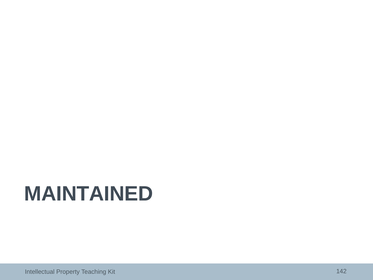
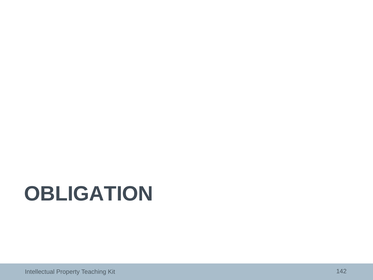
MAINTAINED: MAINTAINED -> OBLIGATION (89, 194)
